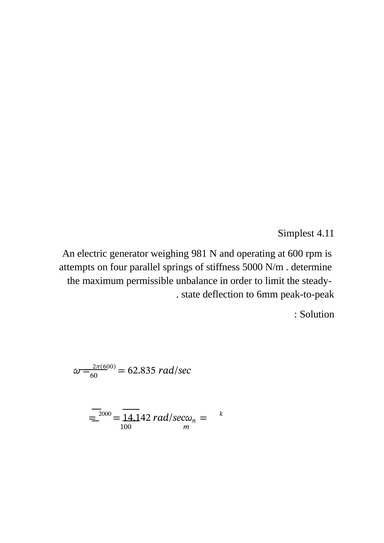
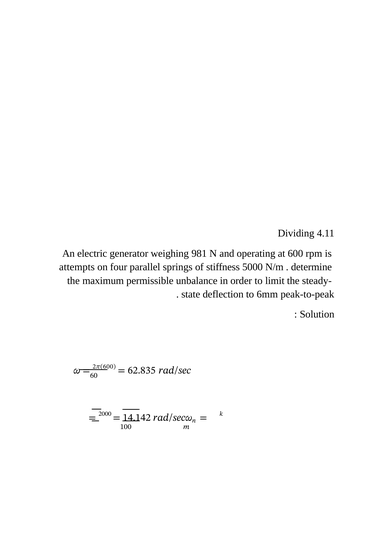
Simplest: Simplest -> Dividing (296, 233)
